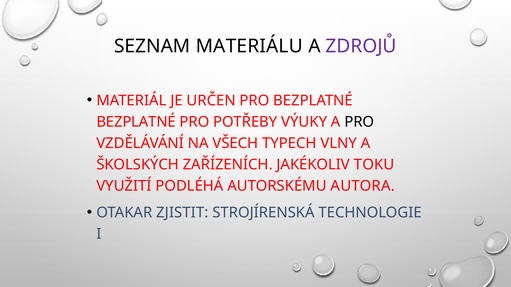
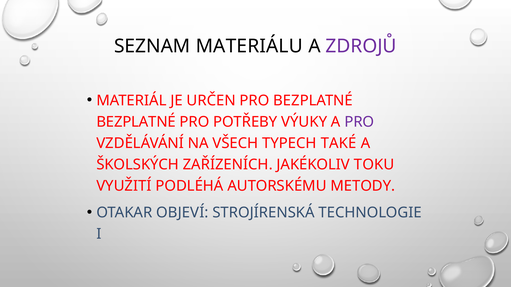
PRO colour: black -> purple (359, 122)
VLNY: VLNY -> TAKÉ (339, 143)
AUTORA: AUTORA -> METODY (363, 186)
ZJISTIT: ZJISTIT -> OBJEVÍ (182, 213)
